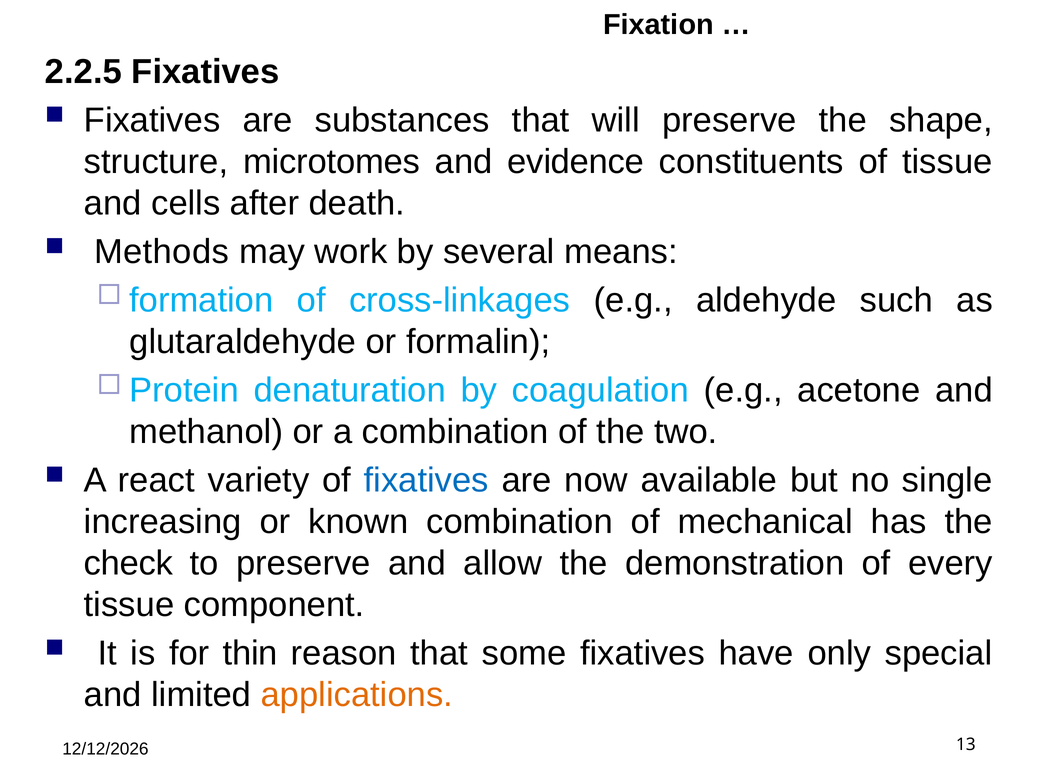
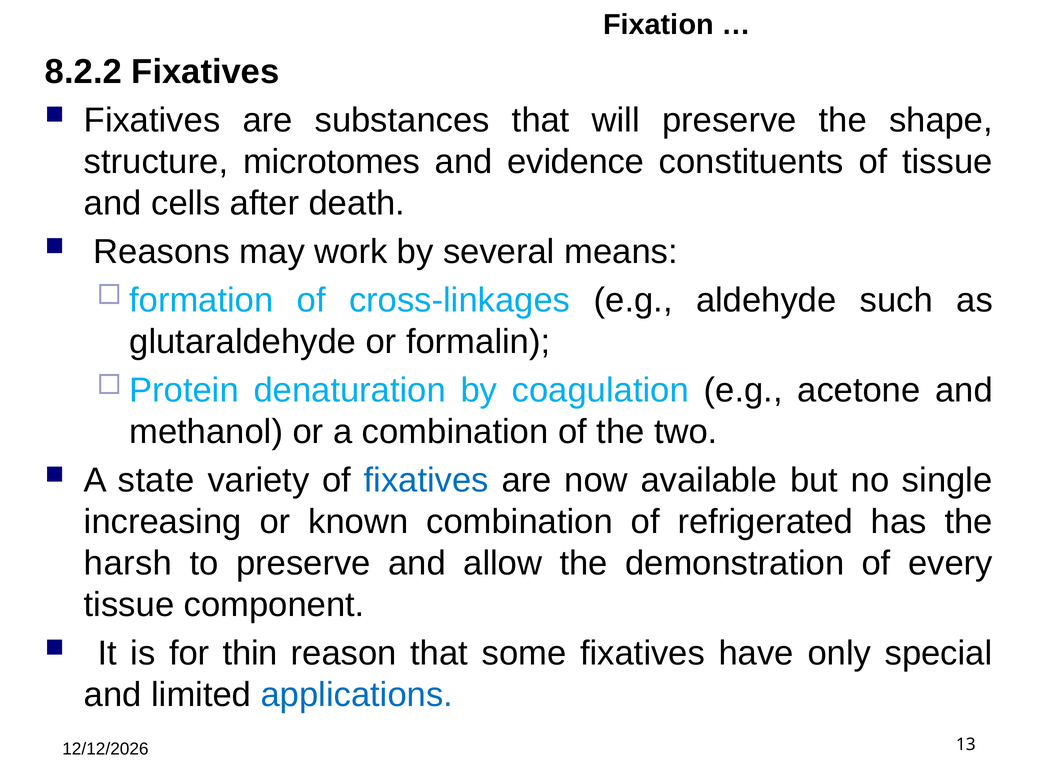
2.2.5: 2.2.5 -> 8.2.2 (83, 72)
Methods: Methods -> Reasons (162, 252)
react: react -> state (156, 480)
mechanical: mechanical -> refrigerated (765, 521)
check: check -> harsh (128, 563)
applications colour: orange -> blue (357, 694)
